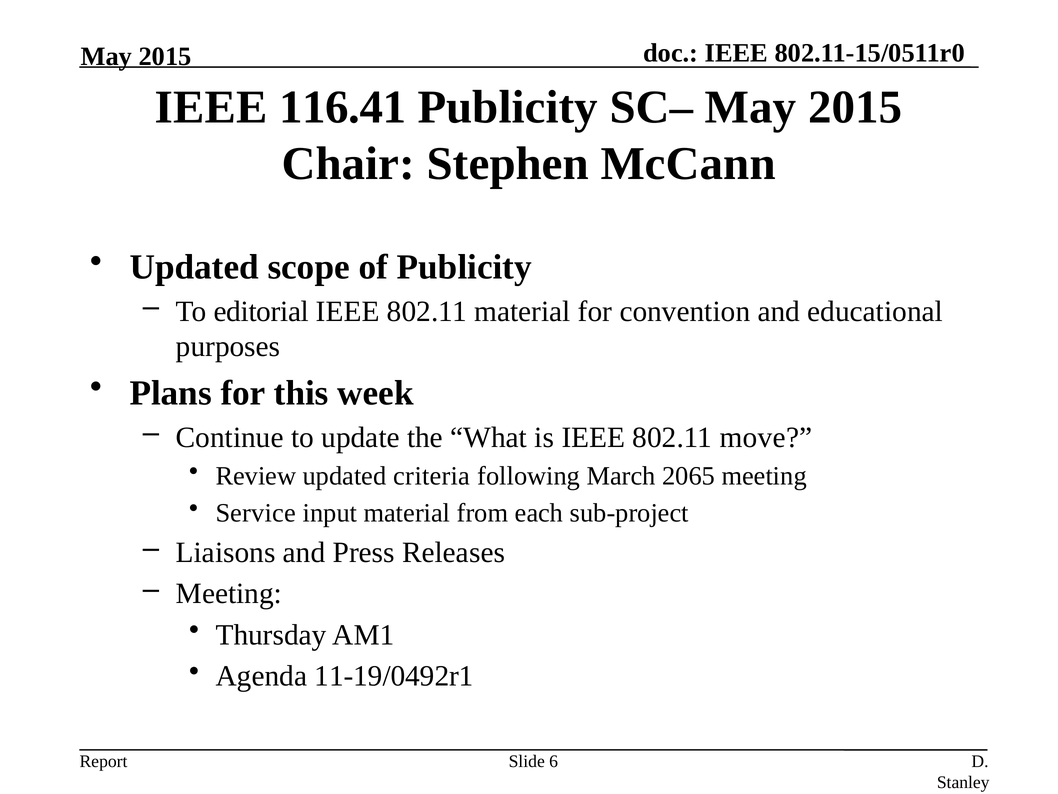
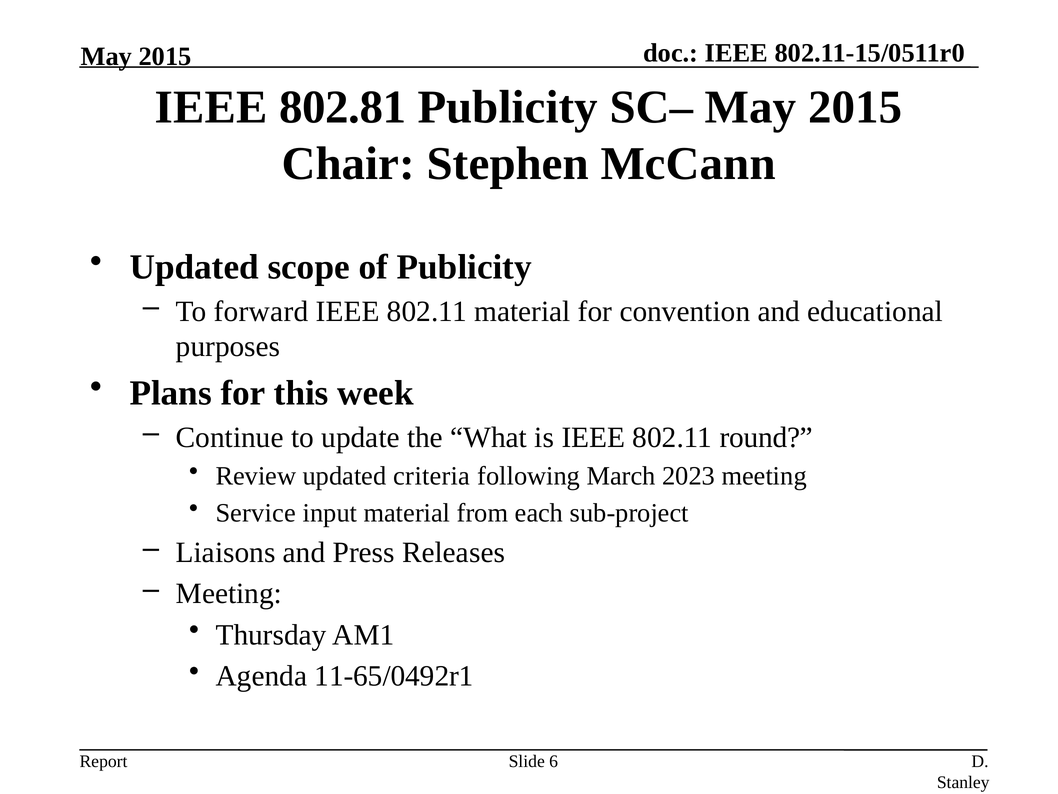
116.41: 116.41 -> 802.81 (343, 107)
editorial: editorial -> forward (261, 311)
move: move -> round (766, 437)
2065: 2065 -> 2023 (689, 476)
11-19/0492r1: 11-19/0492r1 -> 11-65/0492r1 (394, 676)
